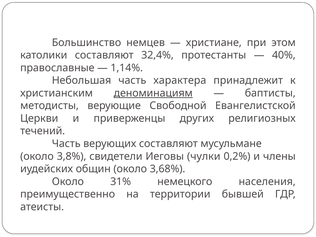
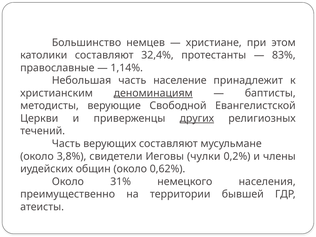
40%: 40% -> 83% (284, 55)
характера: характера -> население (180, 80)
других underline: none -> present (197, 118)
3,68%: 3,68% -> 0,62% (167, 169)
